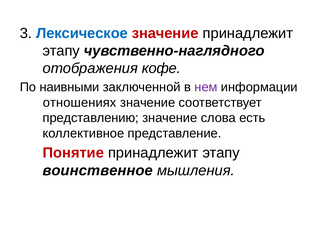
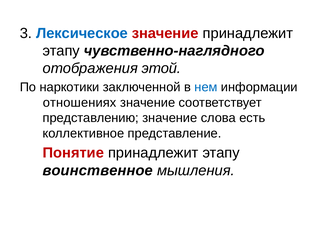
кофе: кофе -> этой (161, 68)
наивными: наивными -> наркотики (69, 87)
нем colour: purple -> blue (206, 87)
